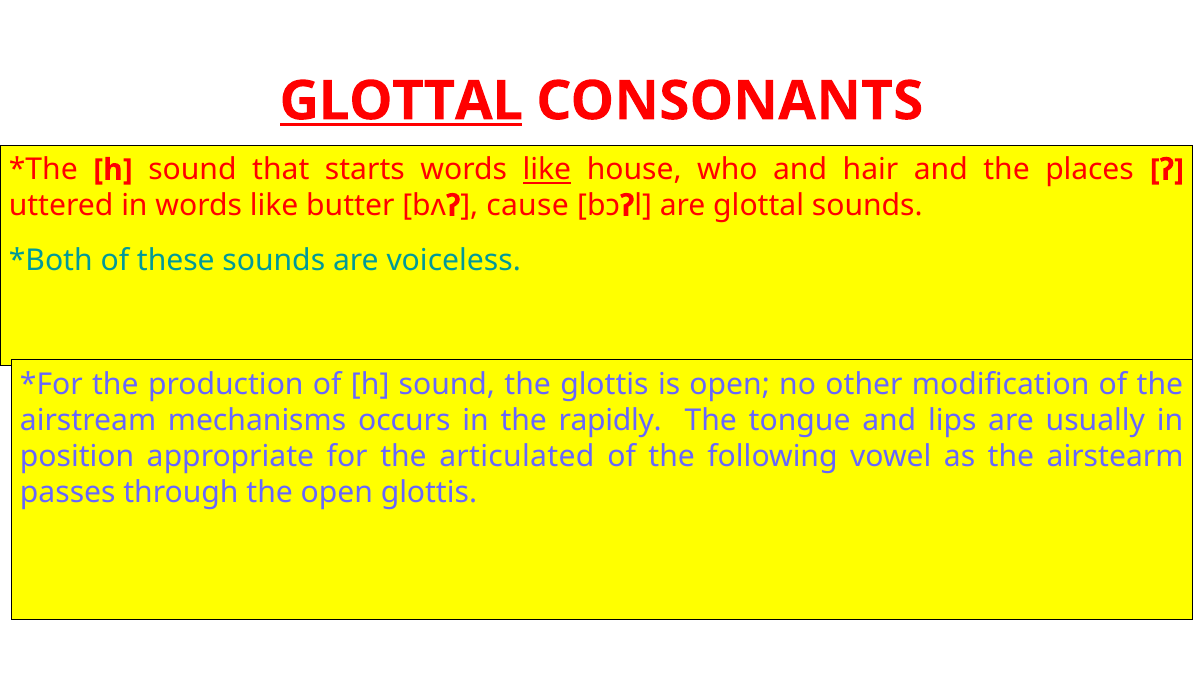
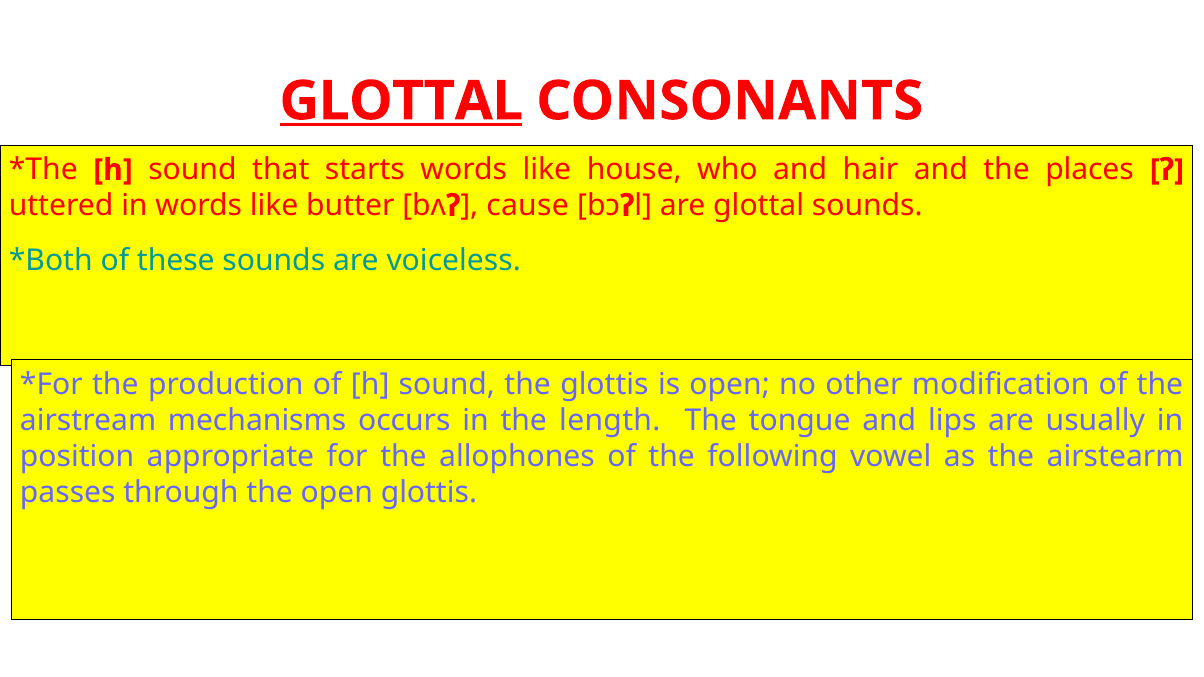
like underline: present -> none (547, 170)
rapidly: rapidly -> length (610, 421)
articulated: articulated -> allophones (517, 457)
